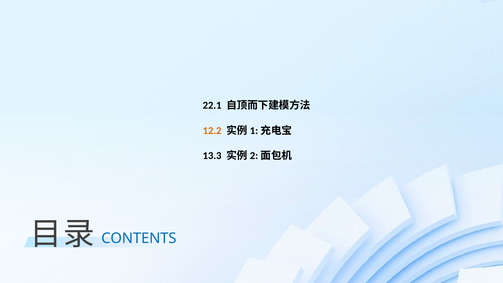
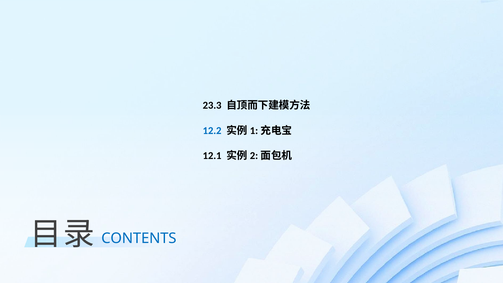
22.1: 22.1 -> 23.3 (212, 106)
12.2 colour: orange -> blue (212, 131)
13.3: 13.3 -> 12.1 (212, 156)
